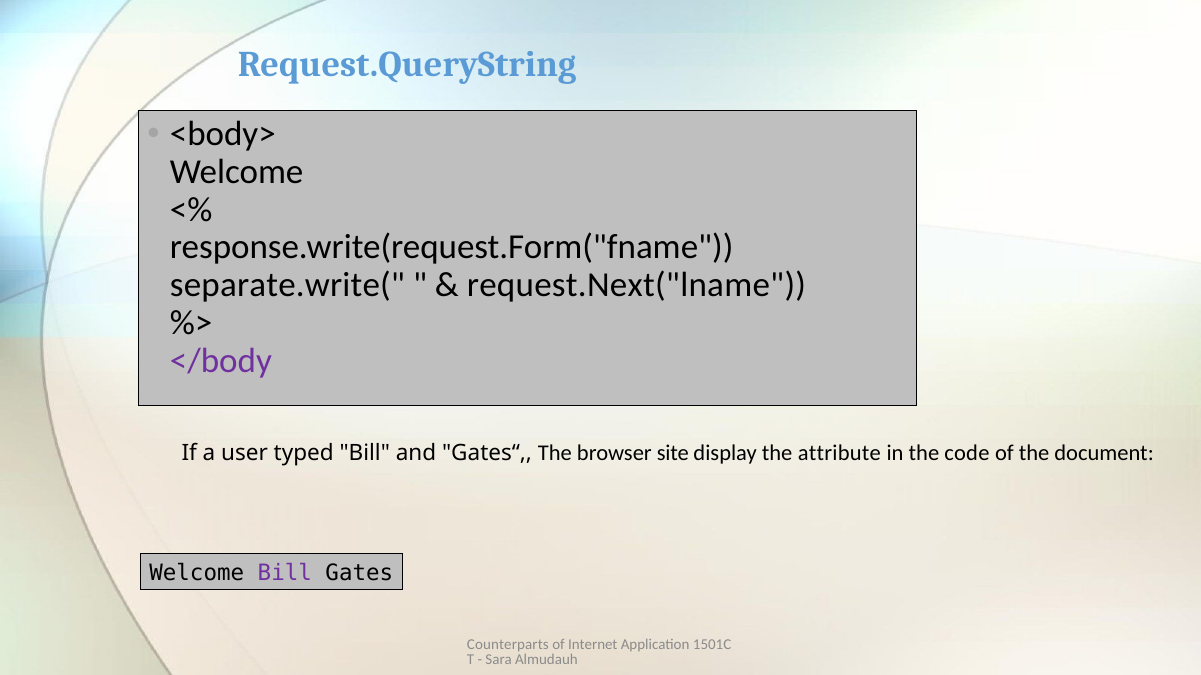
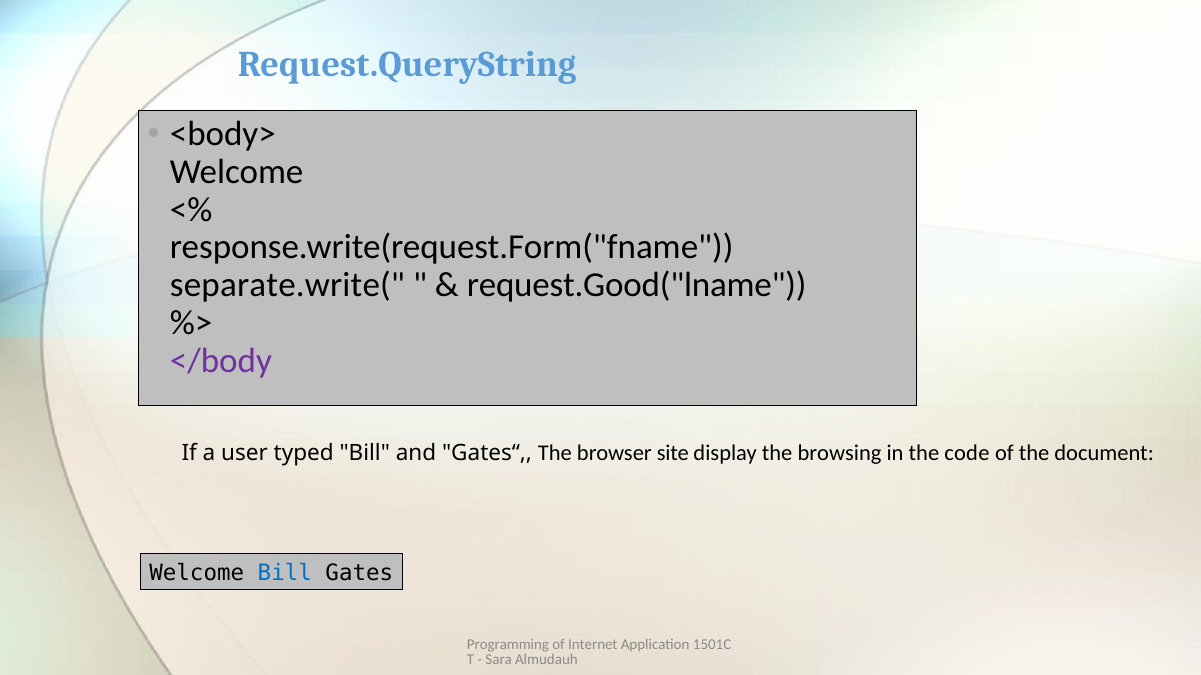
request.Next("lname: request.Next("lname -> request.Good("lname (637, 285)
attribute: attribute -> browsing (840, 454)
Bill colour: purple -> blue (285, 573)
Counterparts: Counterparts -> Programming (508, 645)
